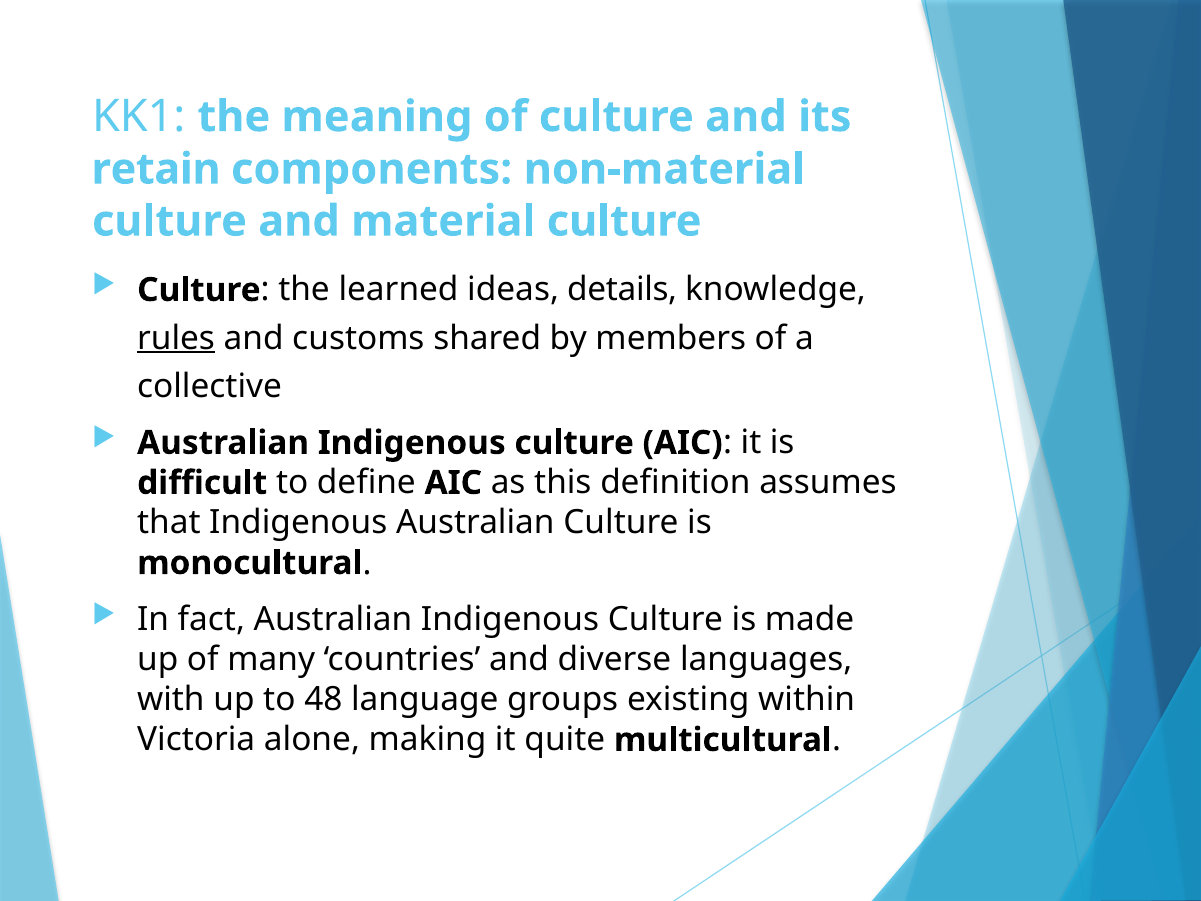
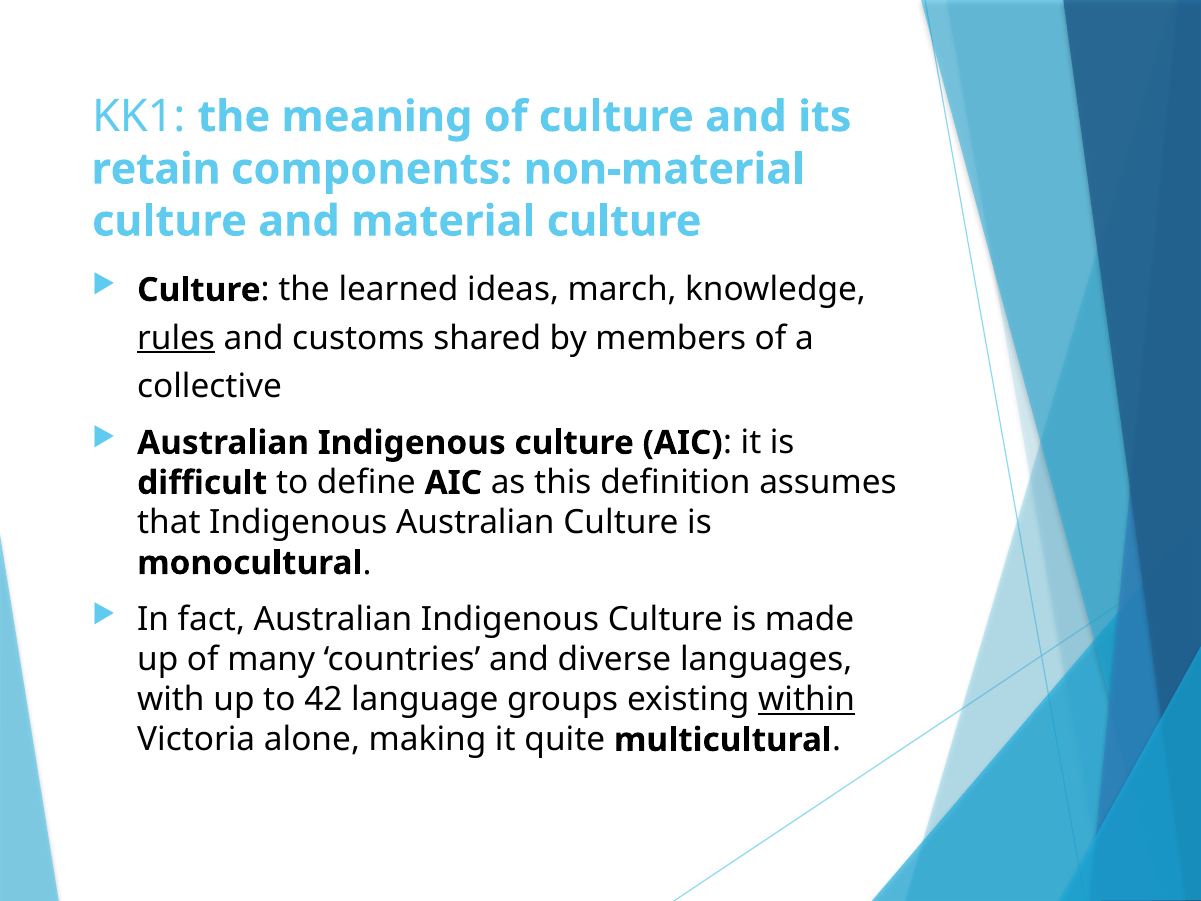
details: details -> march (622, 290)
48: 48 -> 42 (323, 700)
within underline: none -> present (807, 700)
